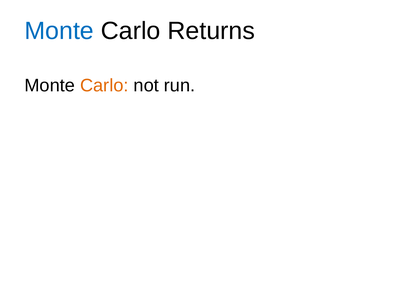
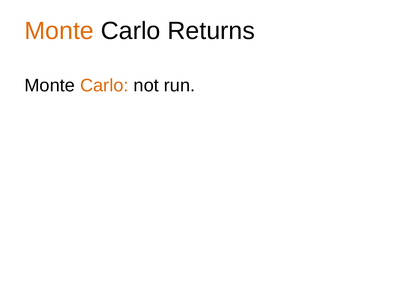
Monte colour: blue -> orange (59, 31)
